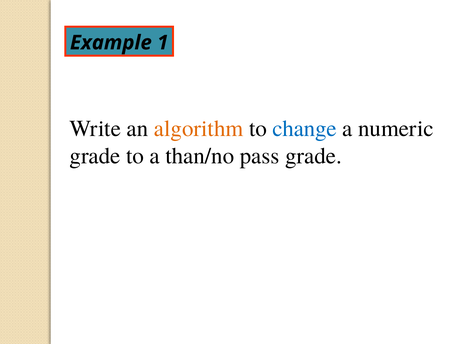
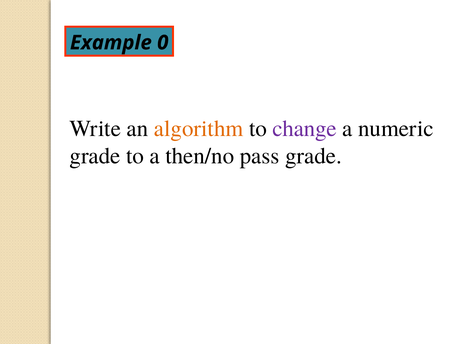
1: 1 -> 0 (163, 43)
change colour: blue -> purple (305, 128)
than/no: than/no -> then/no (200, 156)
